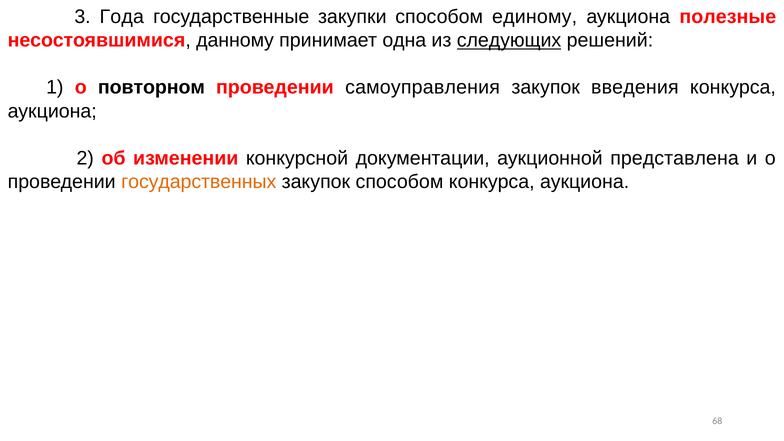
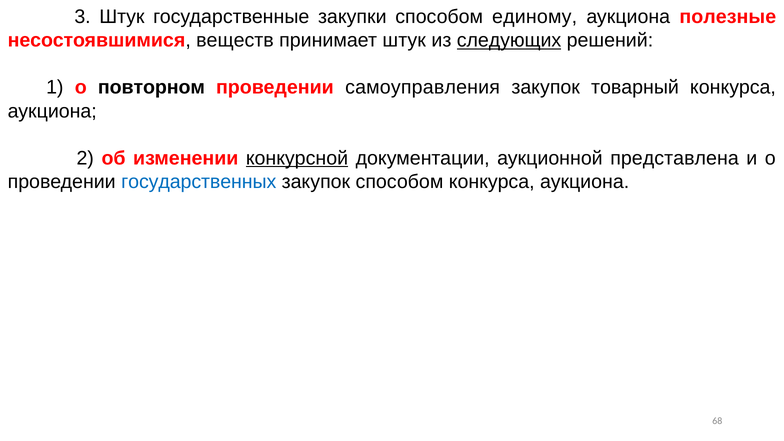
3 Года: Года -> Штук (122, 17)
данному: данному -> веществ (235, 40)
принимает одна: одна -> штук (404, 40)
введения: введения -> товарный (635, 88)
конкурсной underline: none -> present (297, 158)
государственных colour: orange -> blue (199, 182)
